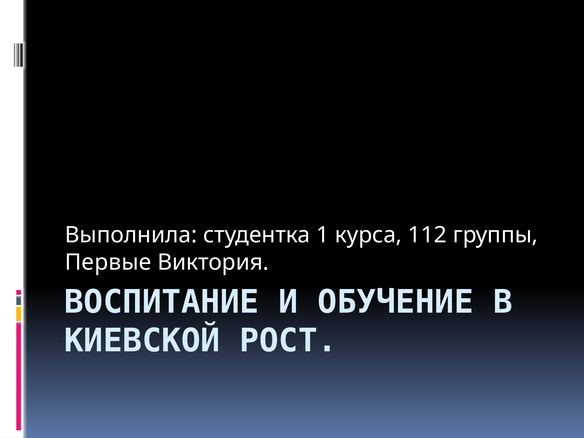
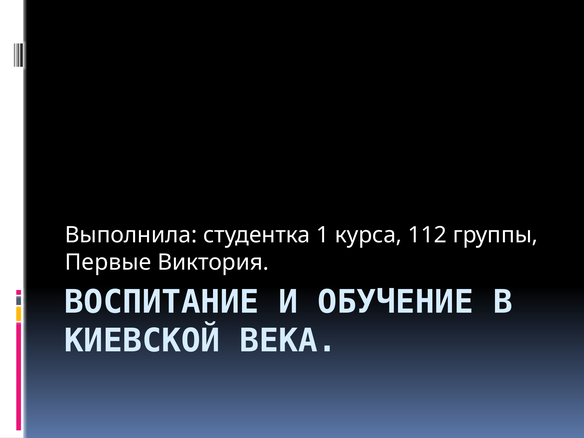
РОСТ: РОСТ -> ВЕКА (288, 341)
